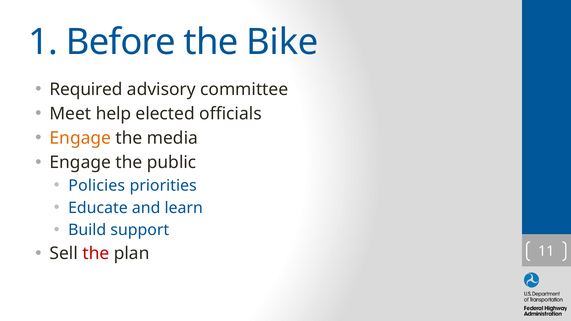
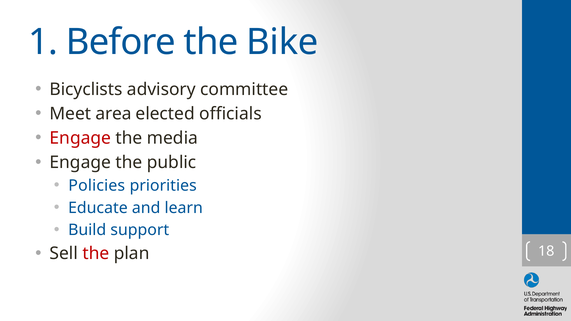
Required: Required -> Bicyclists (86, 89)
help: help -> area (114, 114)
Engage colour: orange -> red (80, 138)
11: 11 -> 18 (546, 251)
